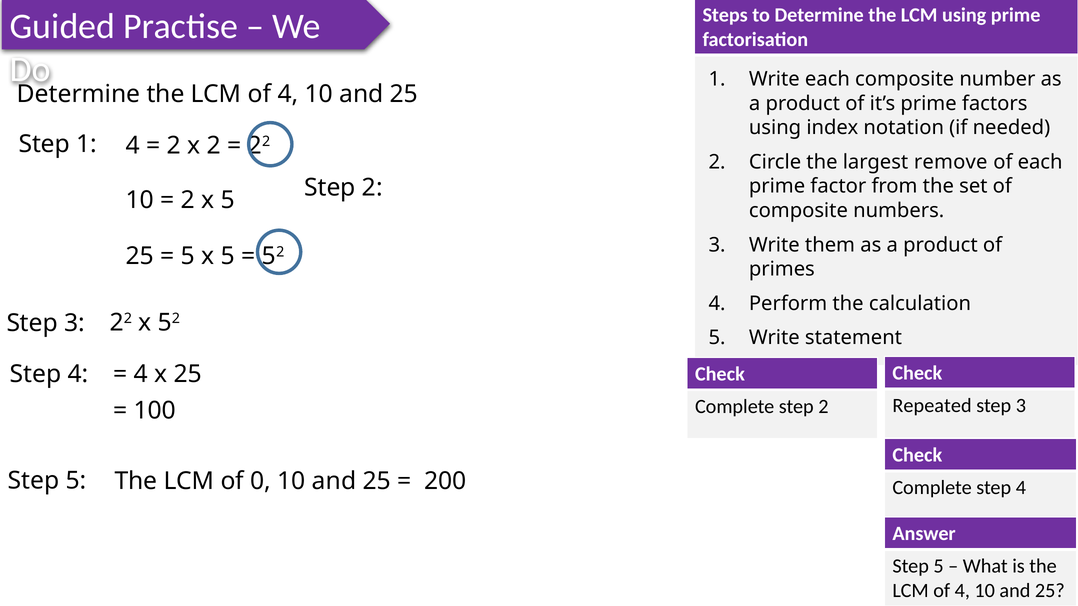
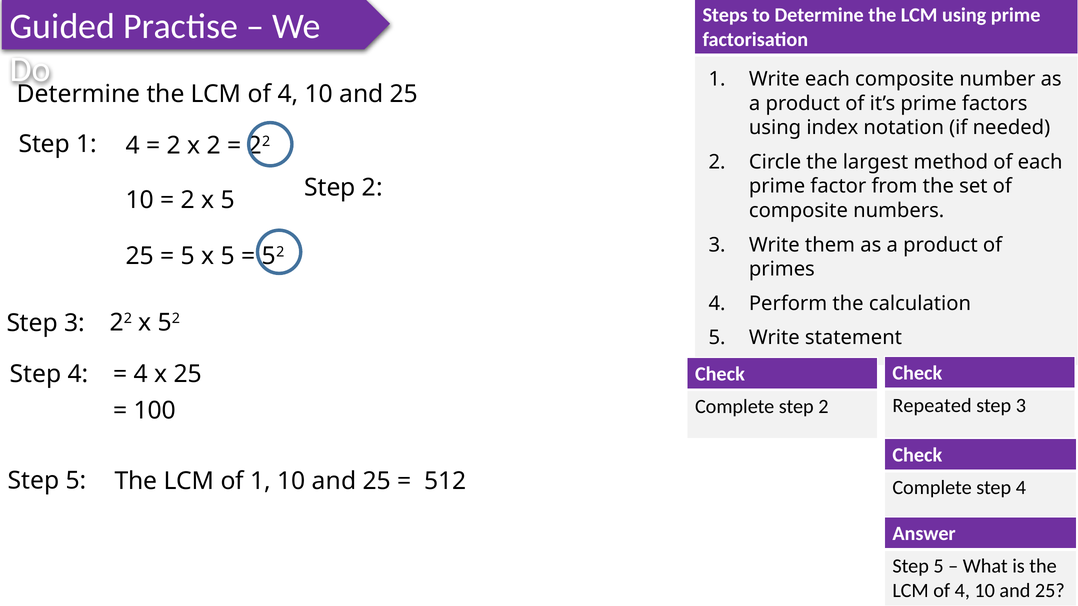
remove: remove -> method (951, 162)
of 0: 0 -> 1 (261, 481)
200: 200 -> 512 (445, 481)
